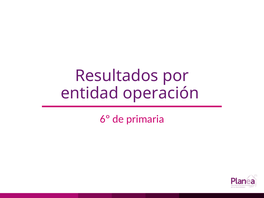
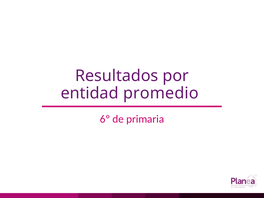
operación: operación -> promedio (161, 93)
